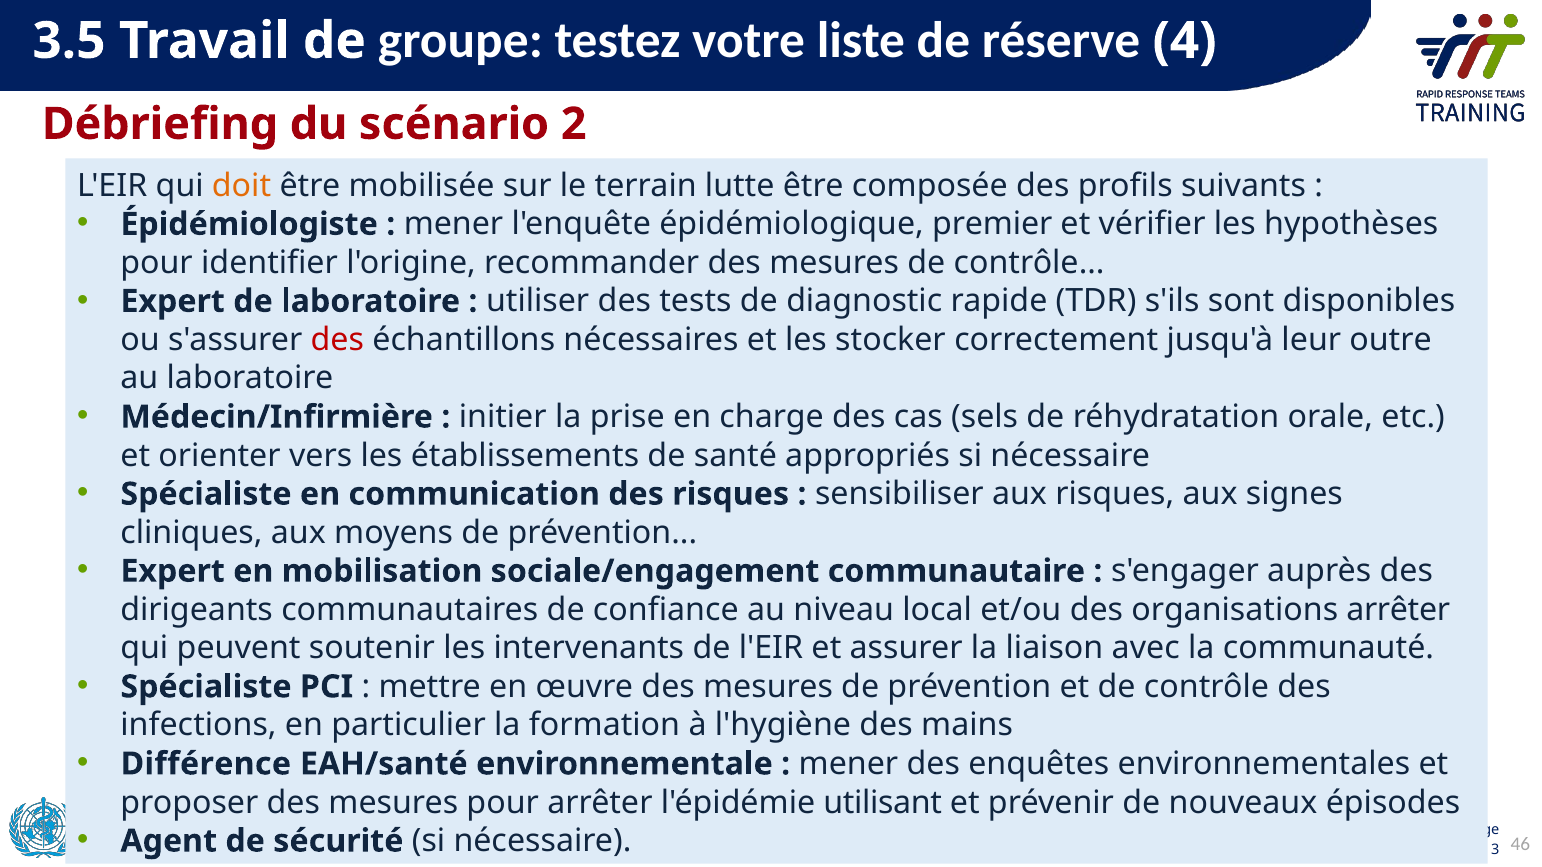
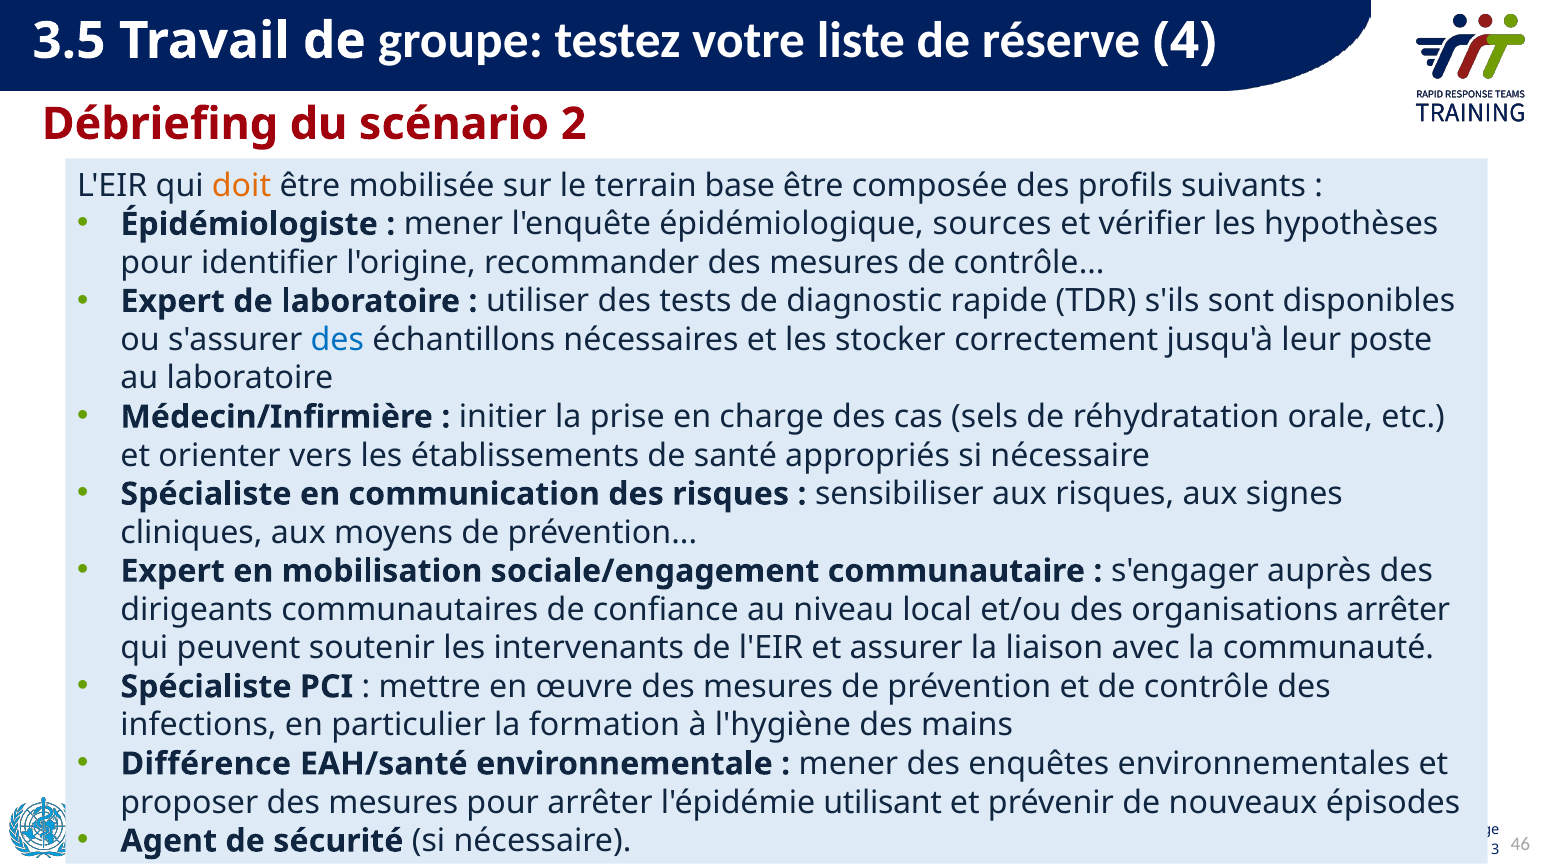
lutte: lutte -> base (740, 186)
premier: premier -> sources (992, 224)
des colour: red -> blue (337, 340)
outre: outre -> poste (1391, 340)
